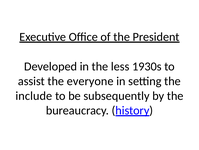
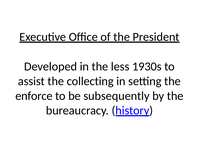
everyone: everyone -> collecting (90, 81)
include: include -> enforce (34, 95)
